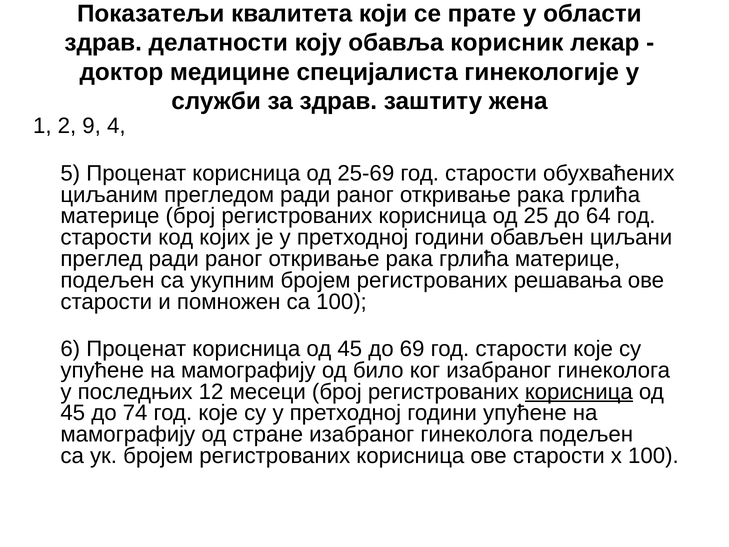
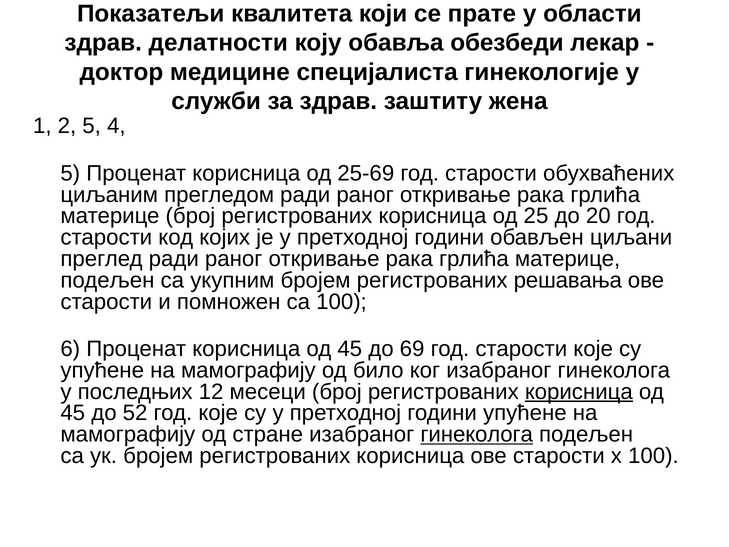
корисник: корисник -> обезбеди (507, 43)
2 9: 9 -> 5 (92, 126)
64: 64 -> 20 (598, 216)
74: 74 -> 52 (135, 413)
гинеколога underline: none -> present (477, 434)
